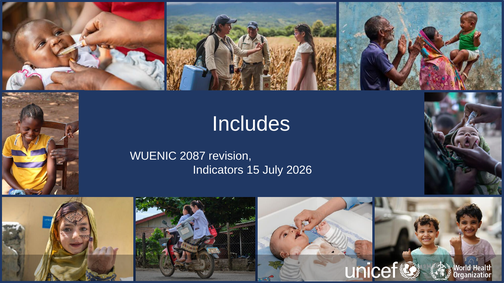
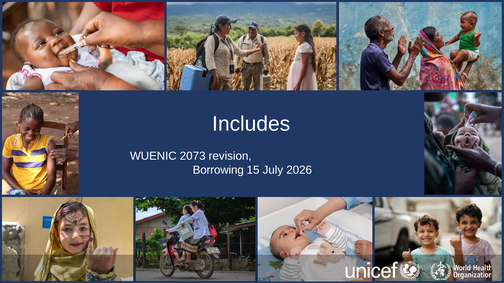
2087: 2087 -> 2073 (193, 156)
Indicators: Indicators -> Borrowing (218, 170)
